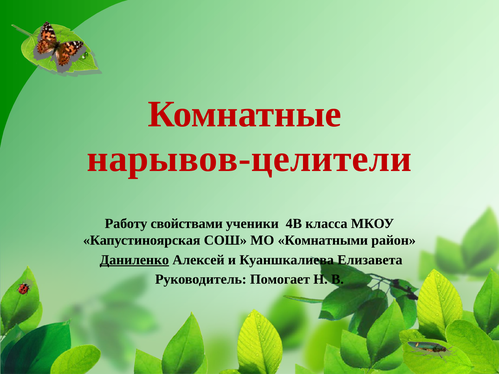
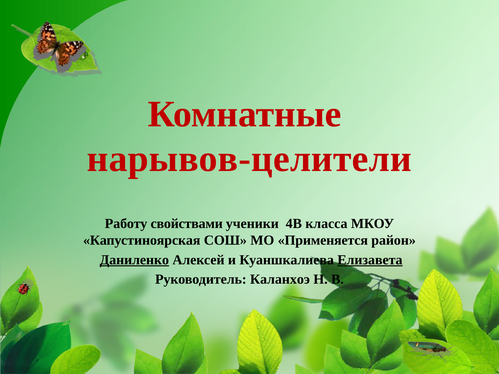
Комнатными: Комнатными -> Применяется (323, 241)
Елизавета underline: none -> present (370, 260)
Помогает: Помогает -> Каланхоэ (280, 279)
